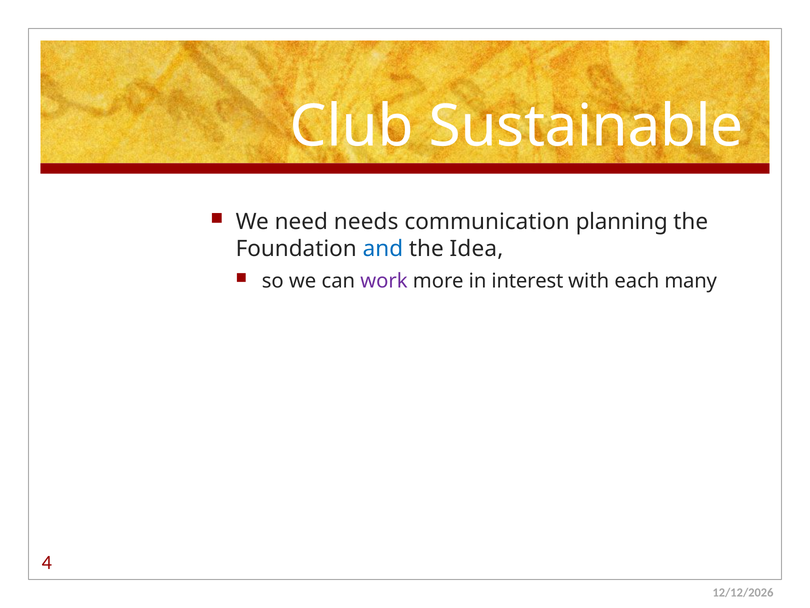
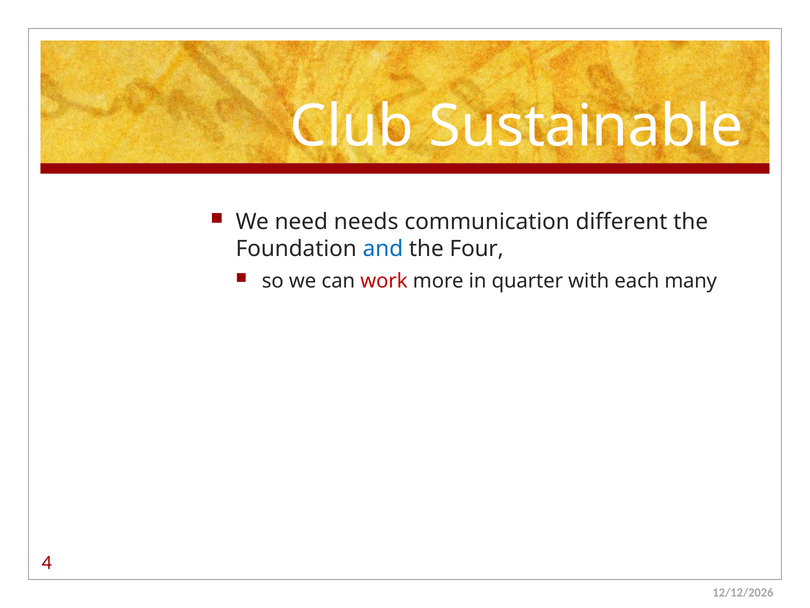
planning: planning -> different (622, 222)
Idea: Idea -> Four (477, 249)
work colour: purple -> red (384, 281)
interest: interest -> quarter (527, 281)
